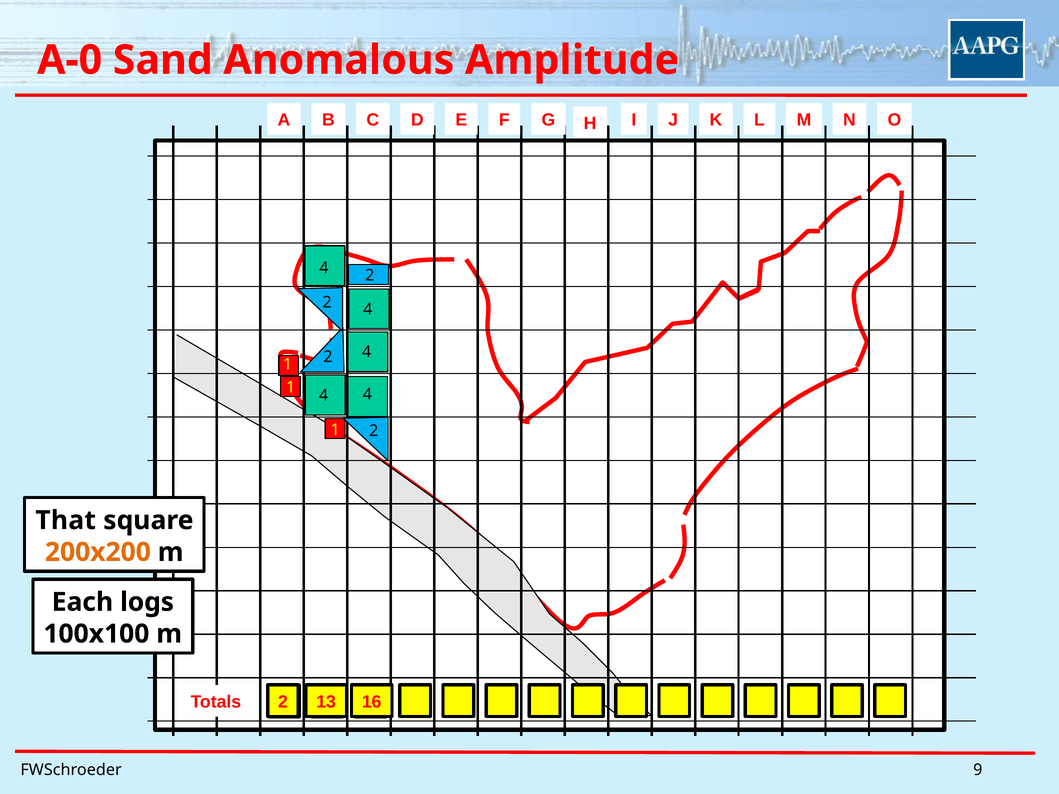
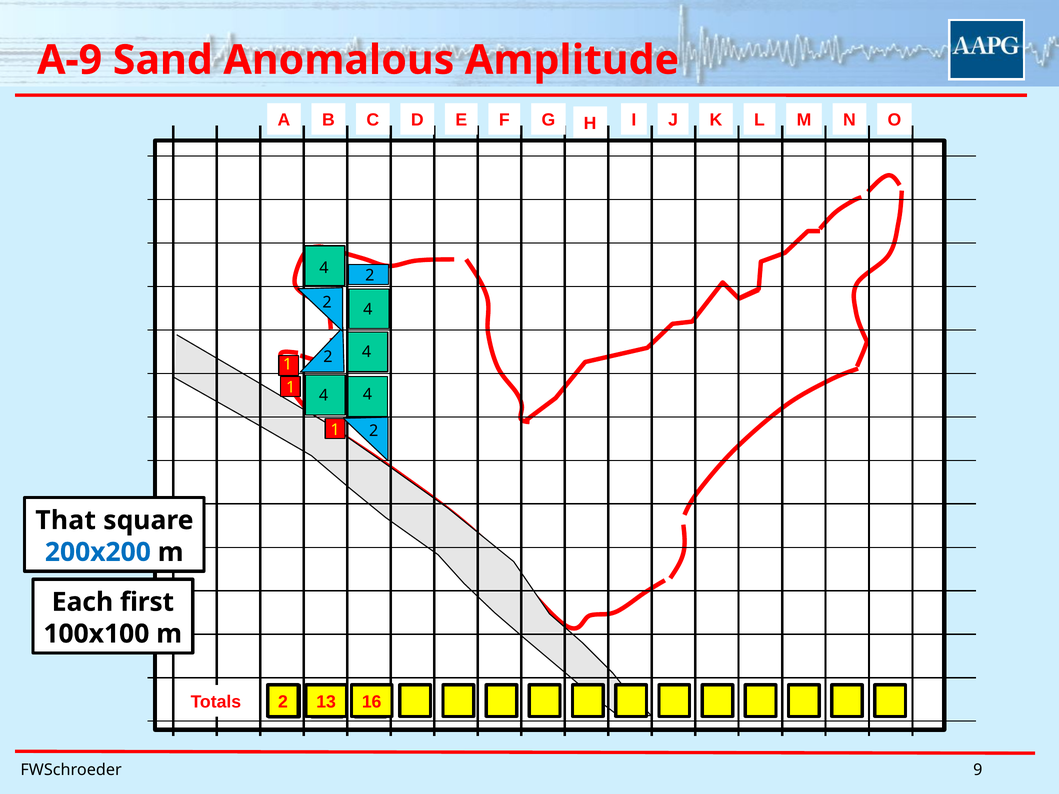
A-0: A-0 -> A-9 (70, 60)
200x200 colour: orange -> blue (98, 552)
logs: logs -> first (147, 602)
